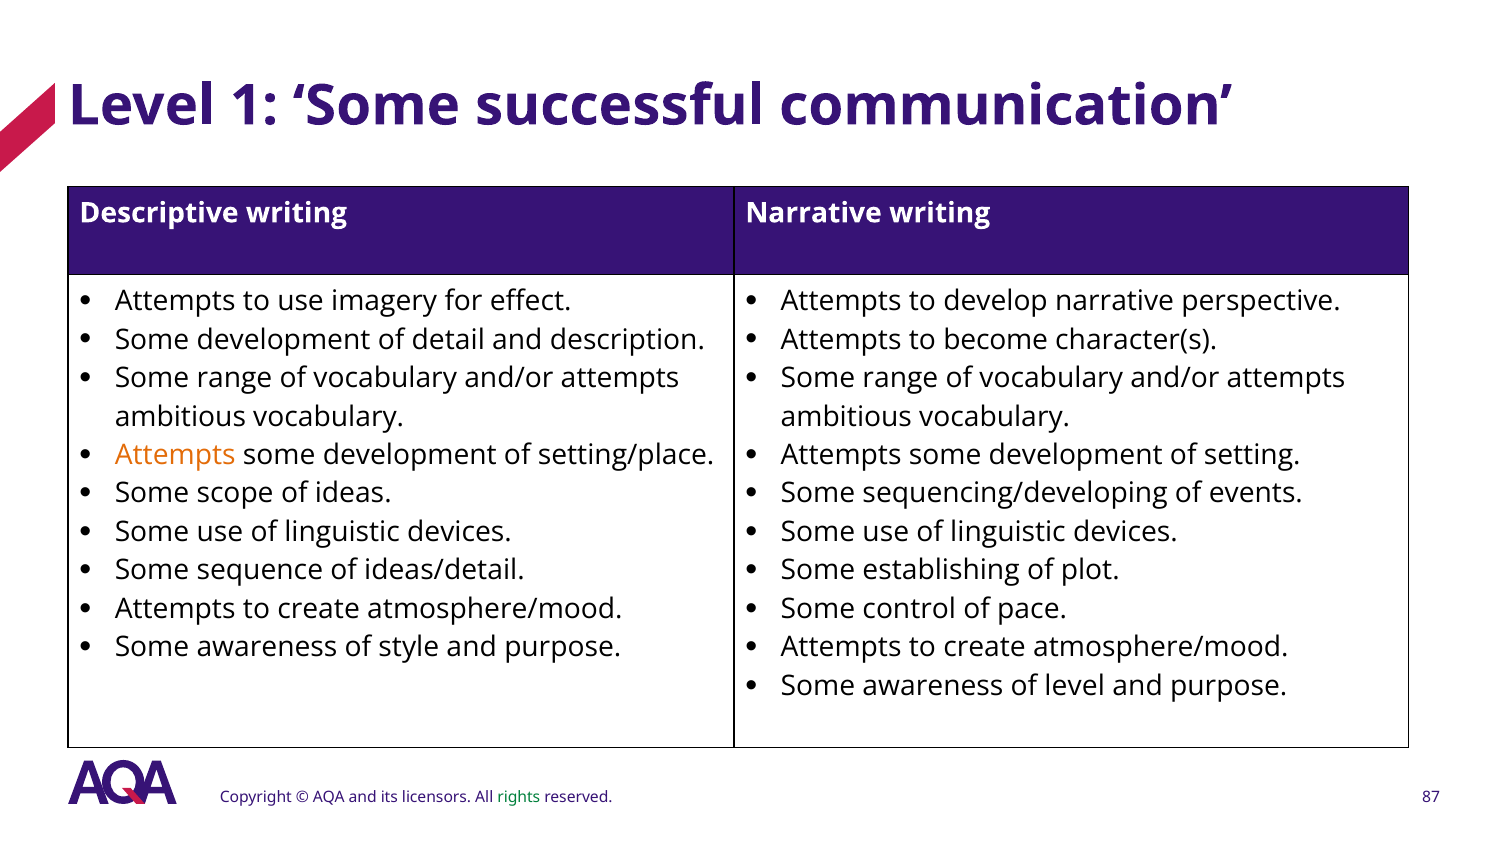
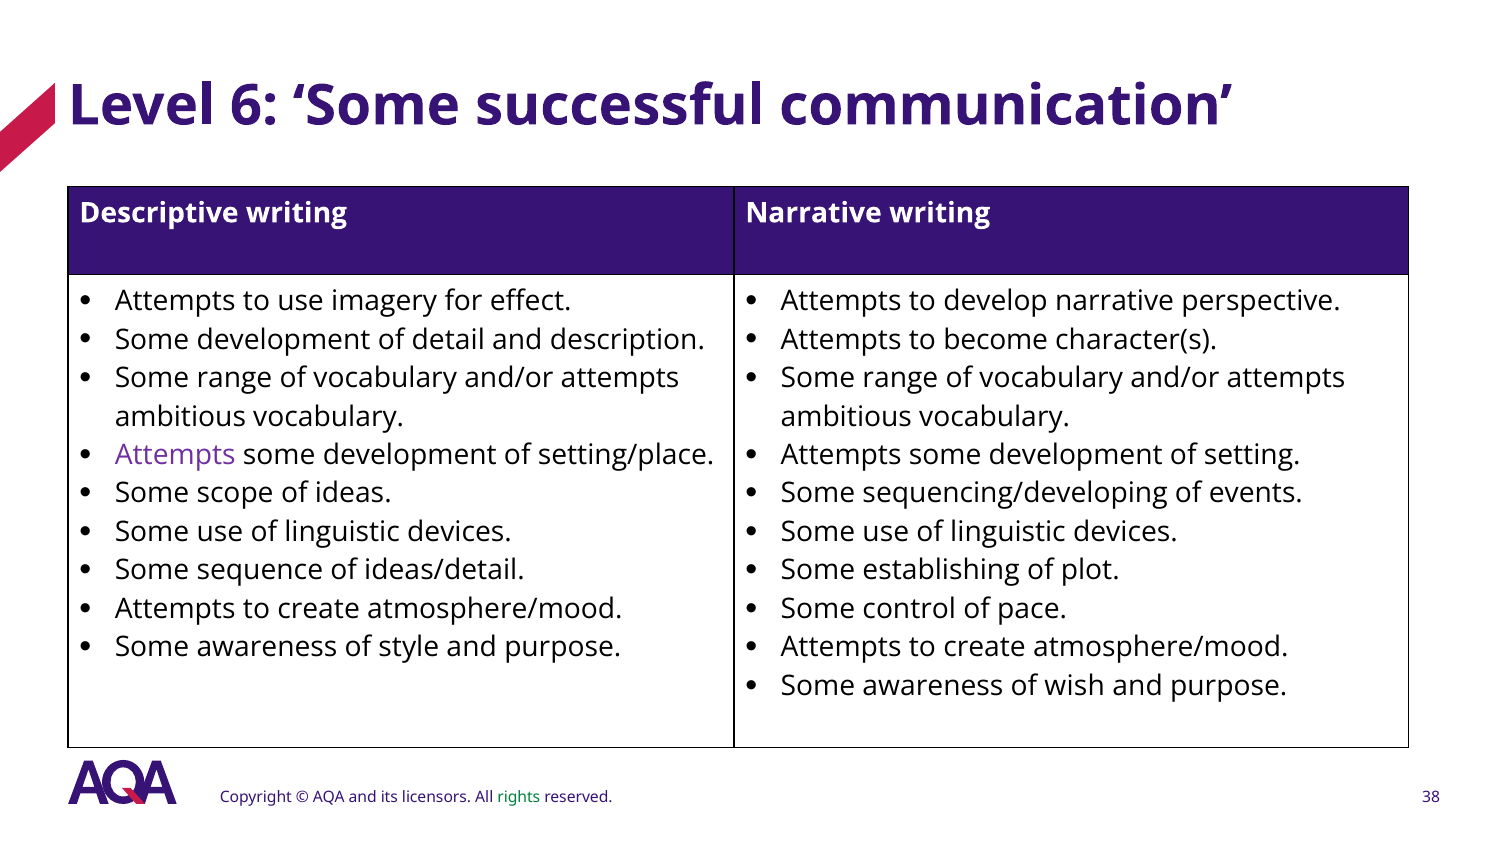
1: 1 -> 6 (254, 106)
Attempts colour: orange -> purple (175, 455)
of level: level -> wish (1075, 686)
87: 87 -> 38 (1431, 798)
